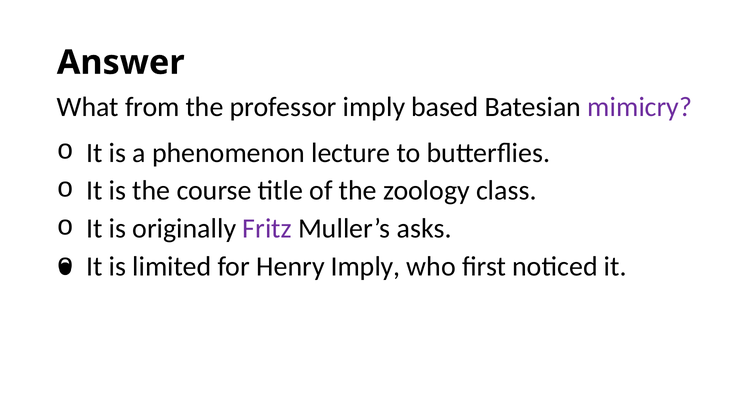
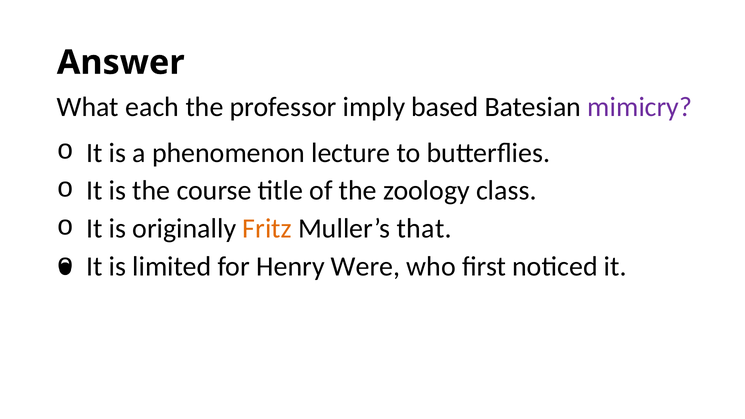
from: from -> each (152, 107)
Fritz colour: purple -> orange (267, 229)
asks: asks -> that (424, 229)
Henry Imply: Imply -> Were (366, 267)
